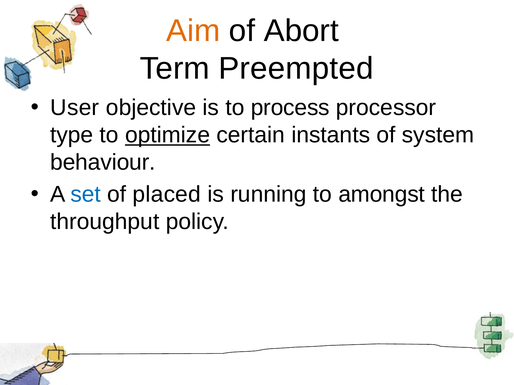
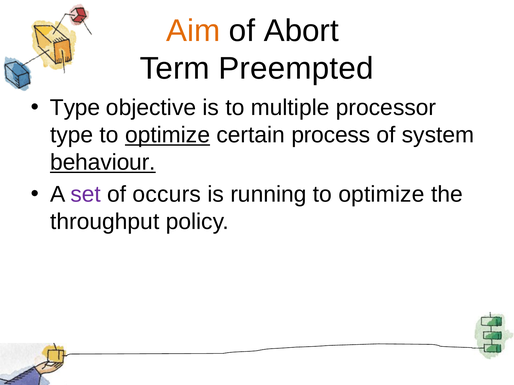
User: User -> Type (75, 108)
process: process -> multiple (290, 108)
instants: instants -> process (331, 135)
behaviour underline: none -> present (103, 163)
set colour: blue -> purple (86, 195)
placed: placed -> occurs (167, 195)
amongst: amongst -> optimize (382, 195)
